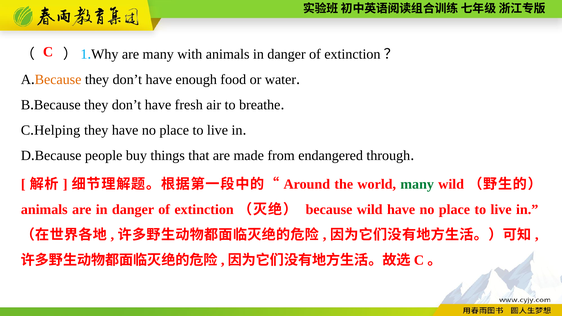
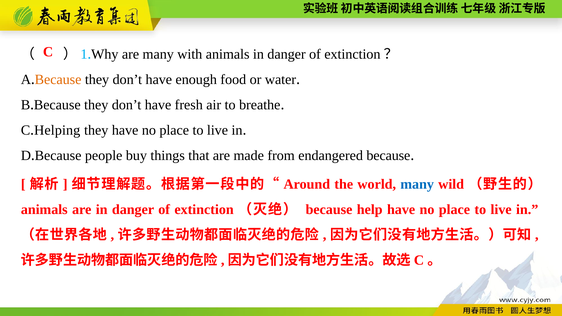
endangered through: through -> because (388, 156)
many colour: green -> blue (417, 184)
because wild: wild -> help (370, 210)
